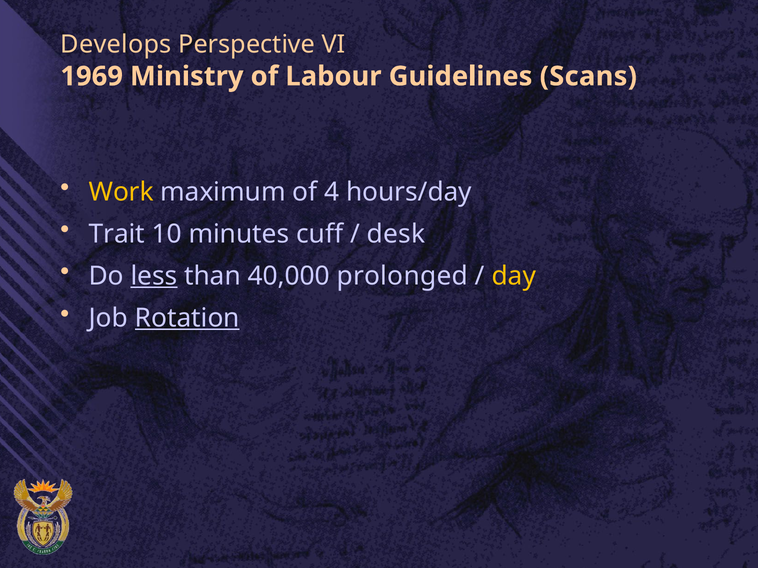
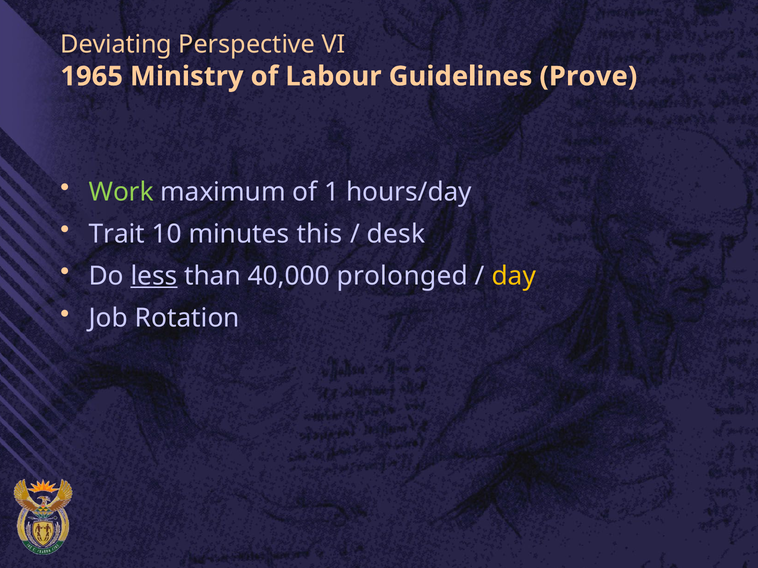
Develops: Develops -> Deviating (116, 45)
1969: 1969 -> 1965 (92, 76)
Scans: Scans -> Prove (588, 76)
Work colour: yellow -> light green (121, 192)
4: 4 -> 1 (332, 192)
cuff: cuff -> this (320, 234)
Rotation underline: present -> none (187, 318)
